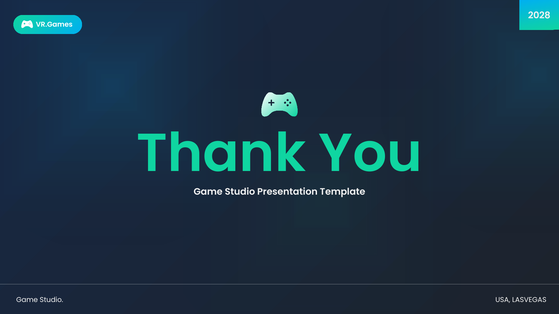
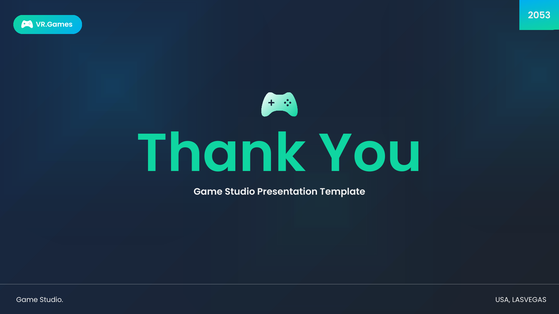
2028: 2028 -> 2053 (539, 16)
